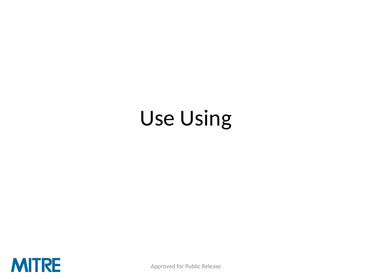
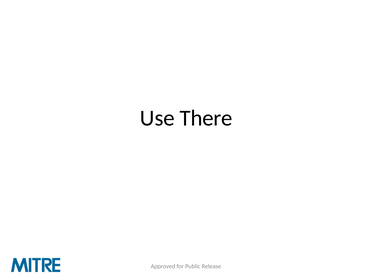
Using: Using -> There (206, 118)
